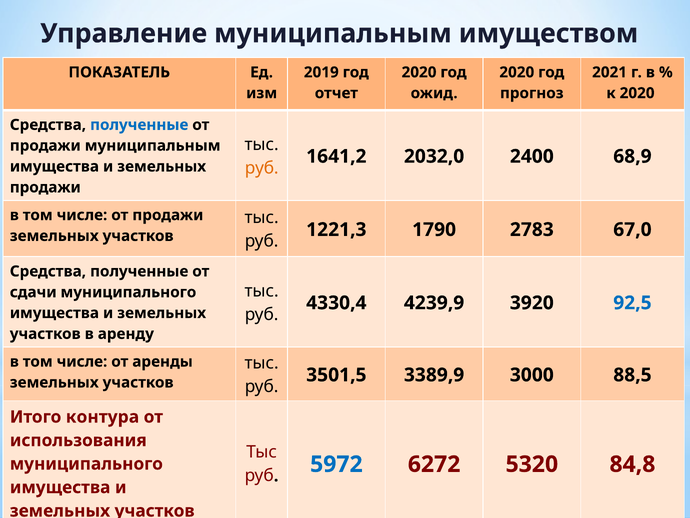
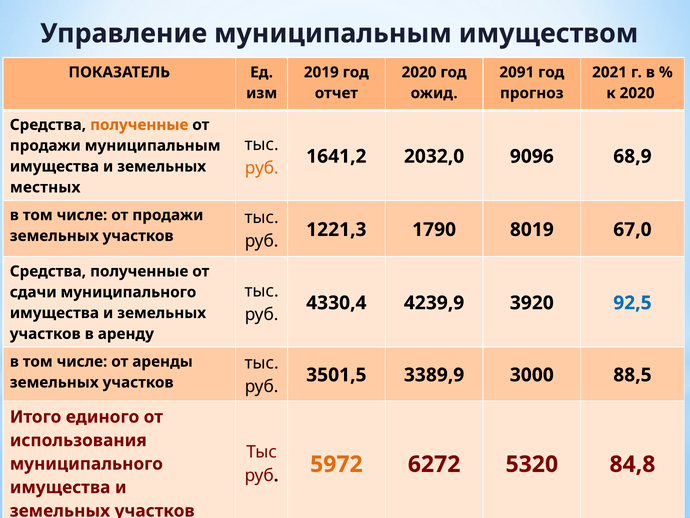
2020: 2020 -> 2091 (517, 72)
полученные colour: blue -> orange (139, 125)
2400: 2400 -> 9096 (532, 156)
продажи: продажи -> местных (45, 187)
2783: 2783 -> 8019 (532, 229)
контура: контура -> единого (103, 417)
5972 colour: blue -> orange (336, 464)
